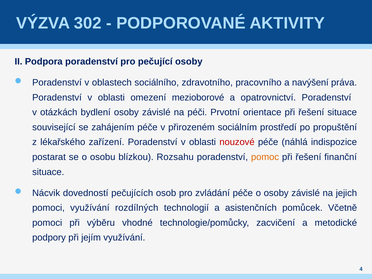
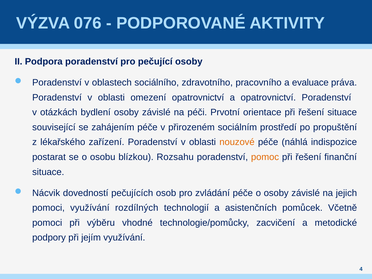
302: 302 -> 076 (88, 23)
navýšení: navýšení -> evaluace (310, 83)
omezení mezioborové: mezioborové -> opatrovnictví (198, 98)
nouzové colour: red -> orange (237, 142)
